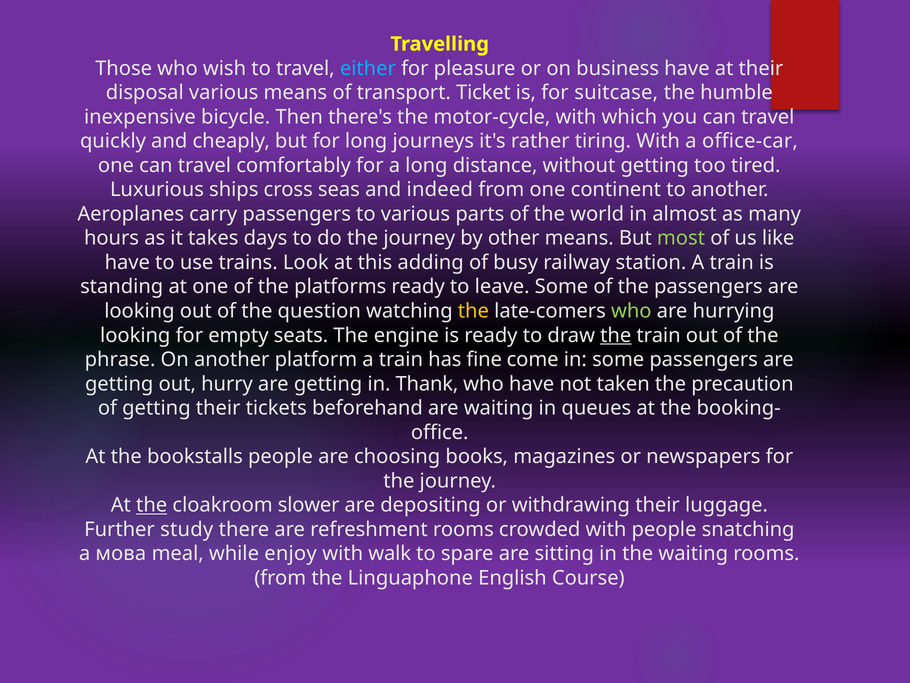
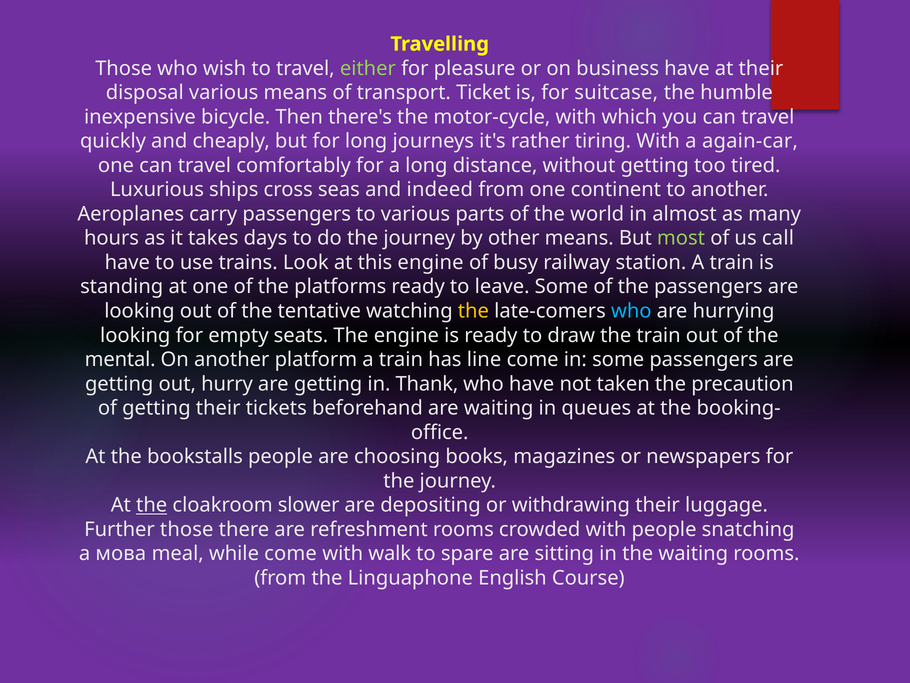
either colour: light blue -> light green (368, 68)
office-car: office-car -> again-car (750, 141)
like: like -> call (778, 238)
this adding: adding -> engine (431, 262)
question: question -> tentative (319, 311)
who colour: light green -> light blue (631, 311)
the underline: present -> none (616, 335)
phrase: phrase -> mental (120, 359)
fine: fine -> line (484, 359)
Further study: study -> those (187, 529)
while enjoy: enjoy -> come (291, 553)
